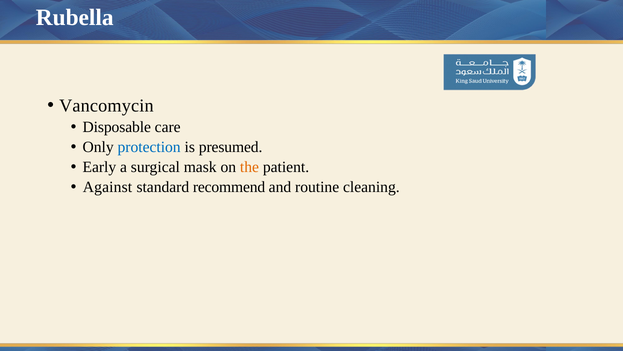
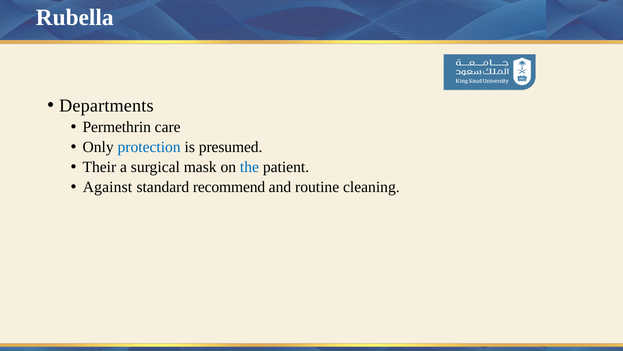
Vancomycin: Vancomycin -> Departments (106, 105)
Disposable: Disposable -> Permethrin (117, 127)
Early: Early -> Their (99, 167)
the colour: orange -> blue (249, 167)
